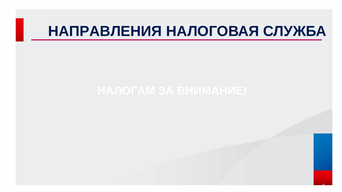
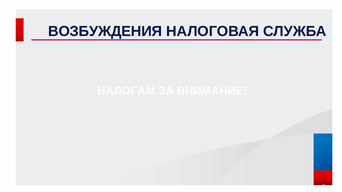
НАПРАВЛЕНИЯ: НАПРАВЛЕНИЯ -> ВОЗБУЖДЕНИЯ (105, 31)
